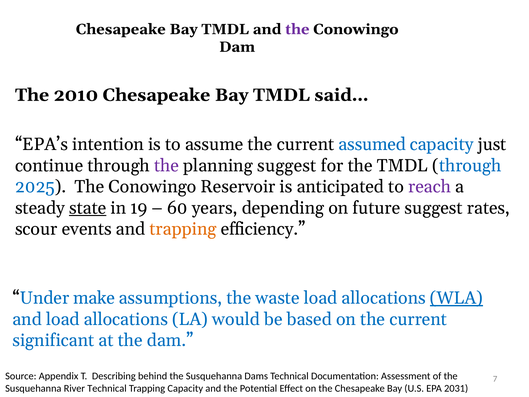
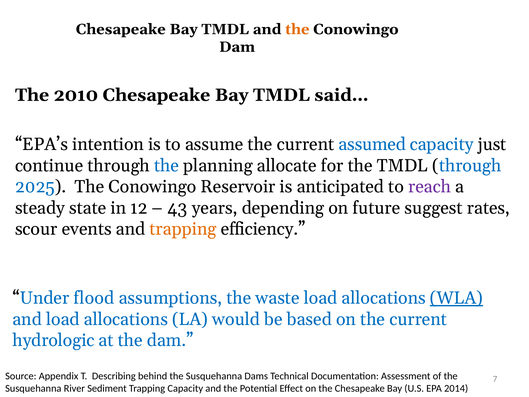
the colour: purple -> orange (297, 29)
the colour: purple -> blue (167, 165)
planning suggest: suggest -> allocate (287, 165)
state underline: present -> none (88, 208)
19: 19 -> 12 (139, 208)
60: 60 -> 43 (177, 208)
make: make -> flood (94, 298)
significant: significant -> hydrologic (53, 340)
River Technical: Technical -> Sediment (107, 388)
2031: 2031 -> 2014 (456, 388)
